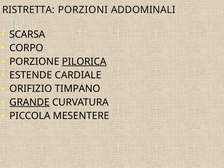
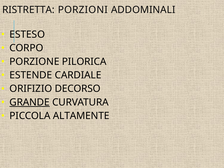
SCARSA: SCARSA -> ESTESO (27, 34)
PILORICA underline: present -> none (84, 62)
TIMPANO: TIMPANO -> DECORSO (78, 89)
MESENTERE: MESENTERE -> ALTAMENTE (81, 116)
